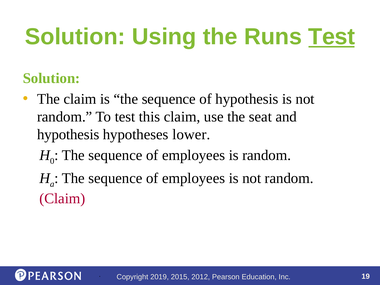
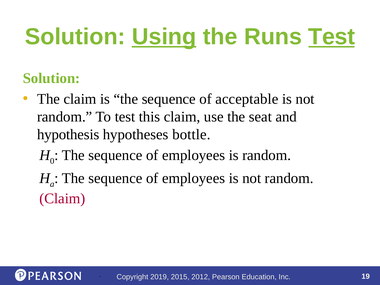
Using underline: none -> present (164, 37)
of hypothesis: hypothesis -> acceptable (247, 99)
lower: lower -> bottle (191, 134)
